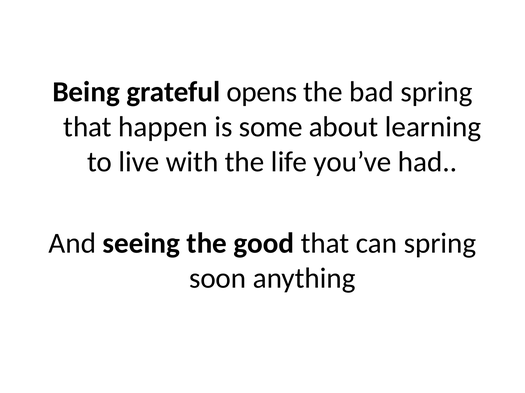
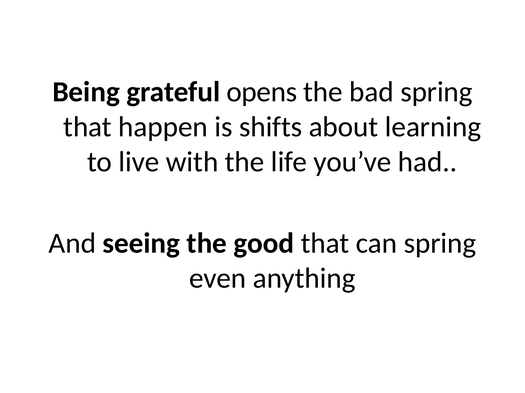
some: some -> shifts (271, 127)
soon: soon -> even (218, 279)
